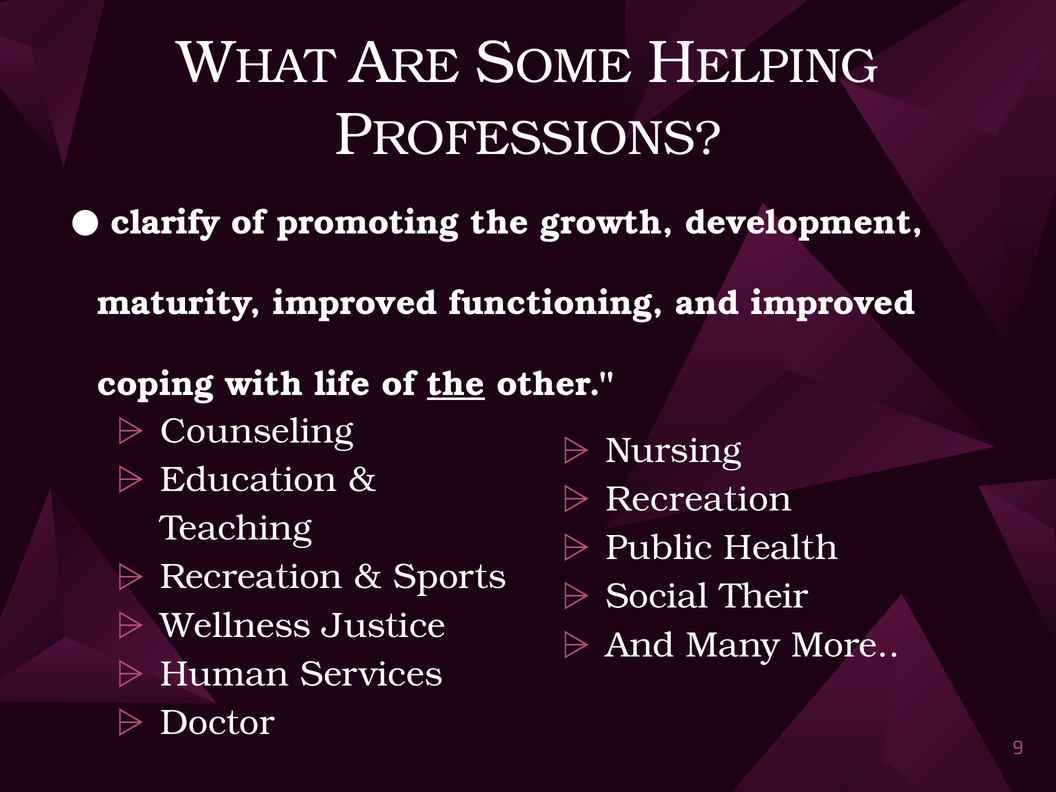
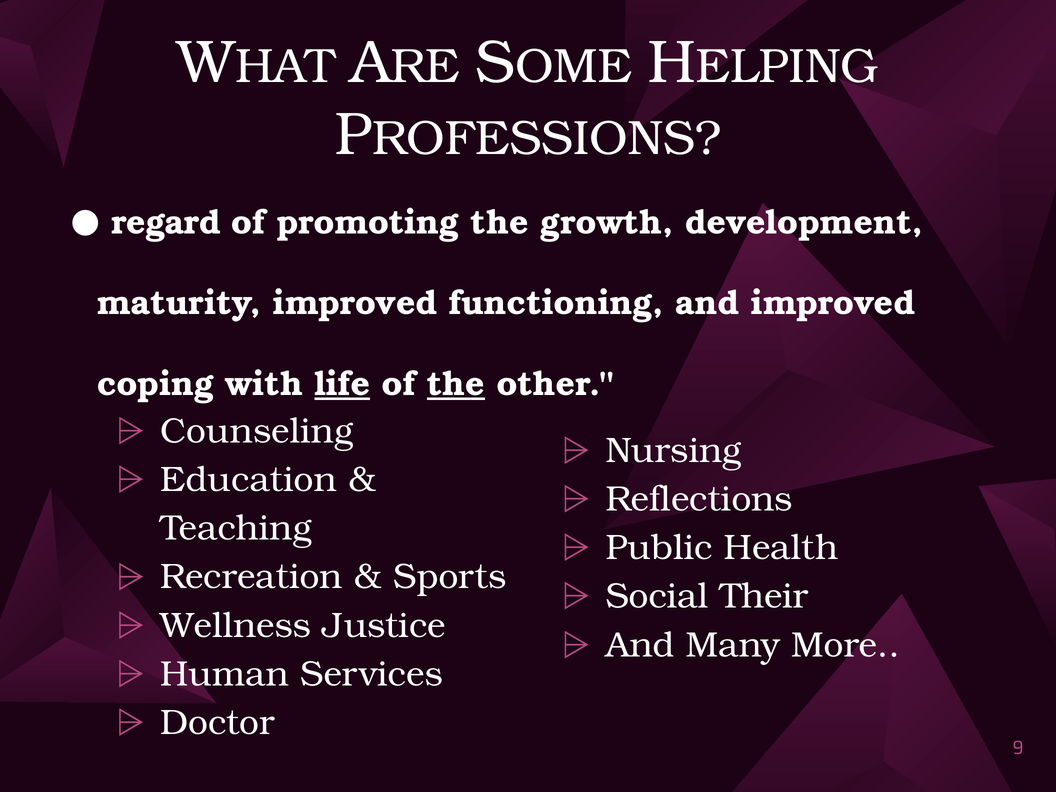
clarify: clarify -> regard (166, 222)
life underline: none -> present (342, 384)
Recreation: Recreation -> Reflections (699, 499)
